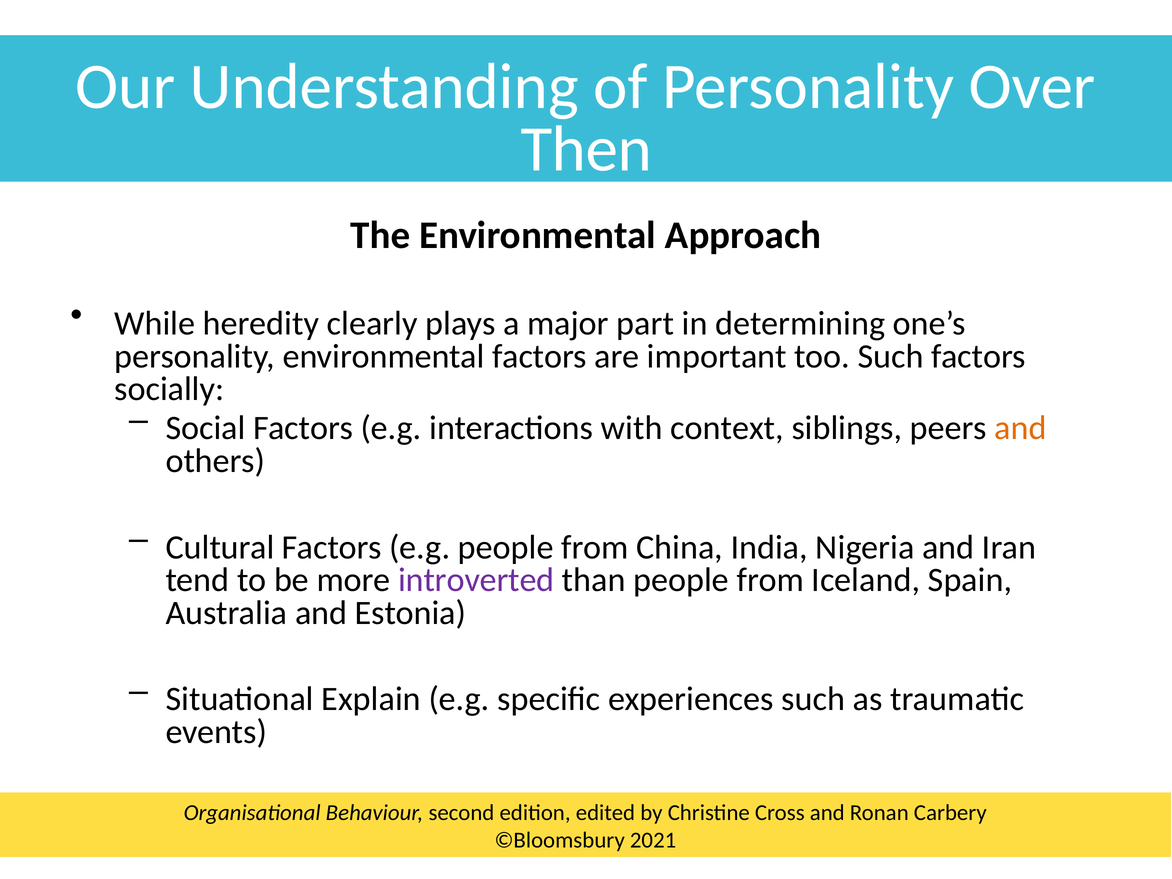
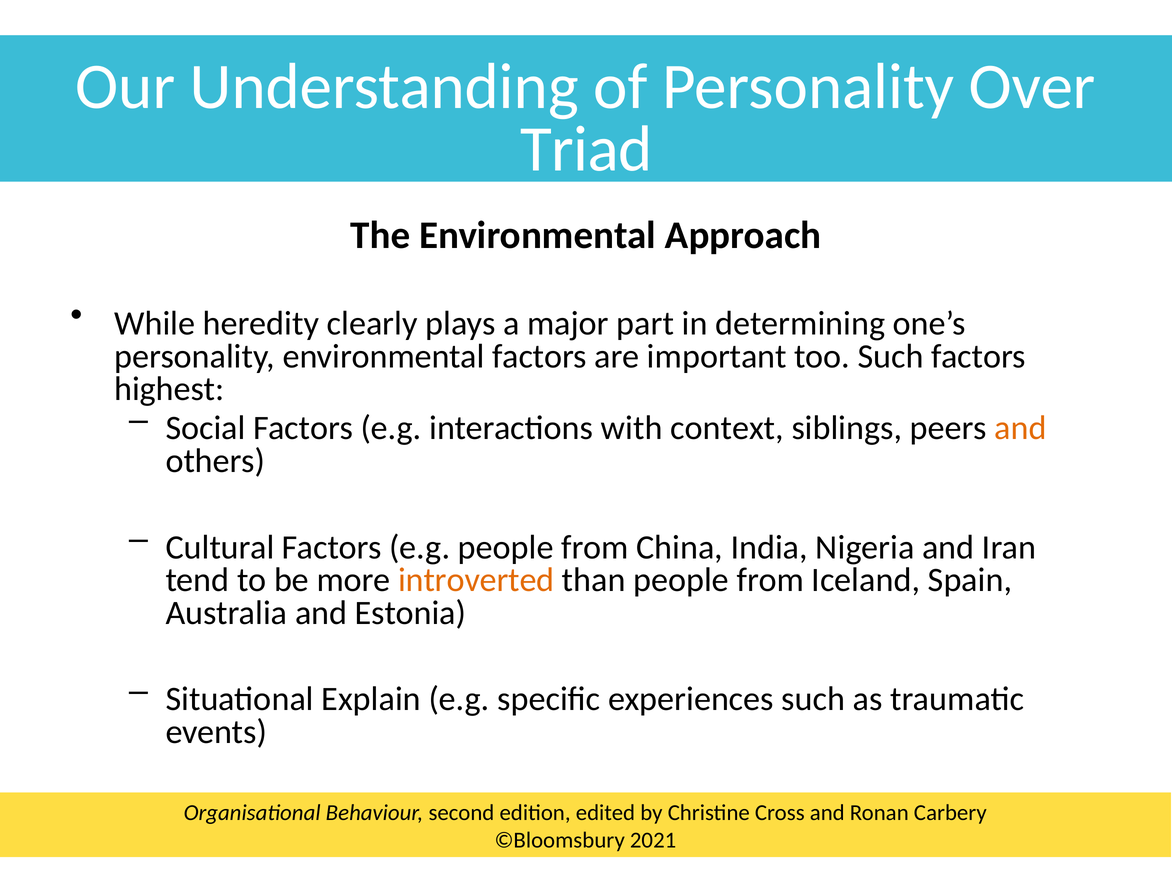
Then: Then -> Triad (586, 149)
socially: socially -> highest (169, 389)
introverted colour: purple -> orange (476, 580)
